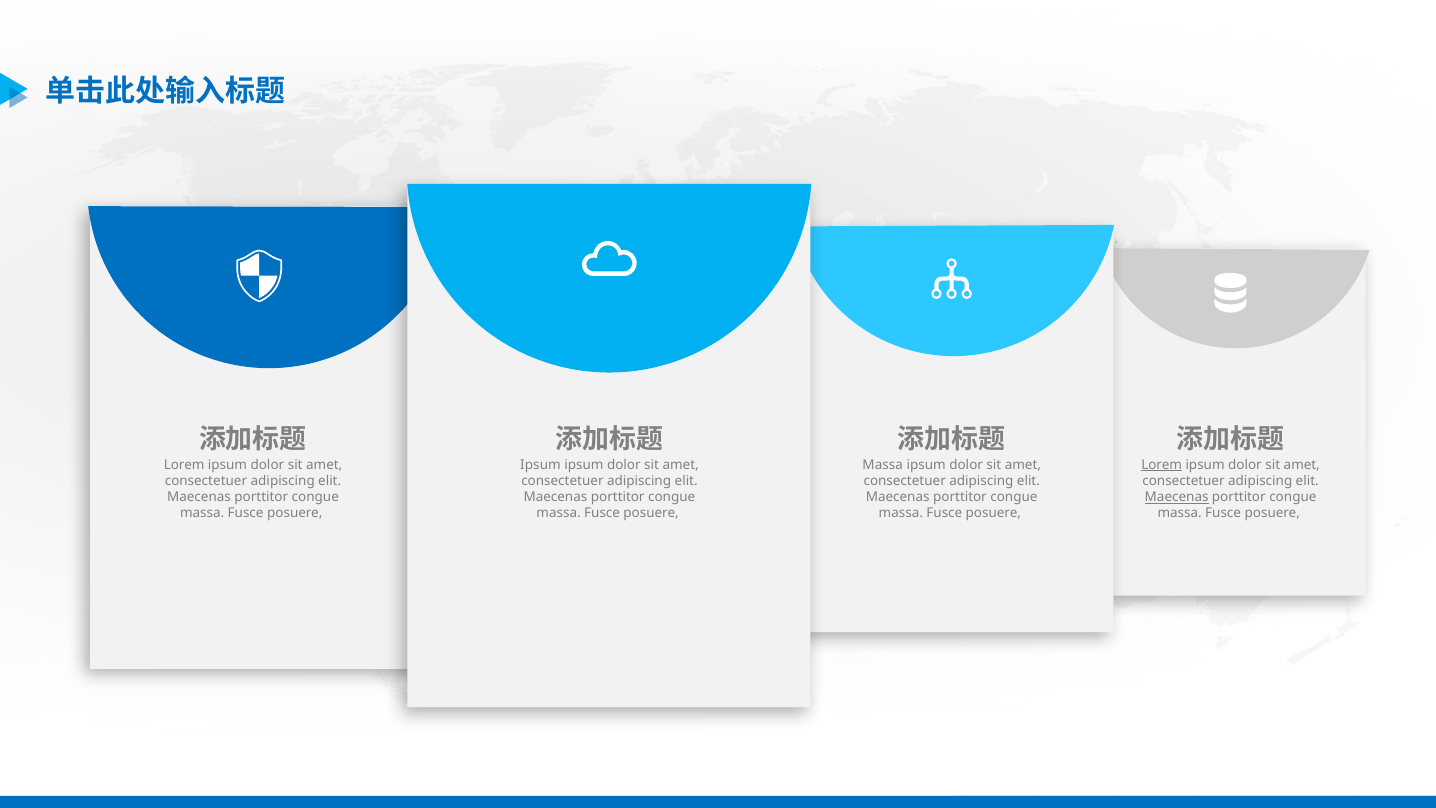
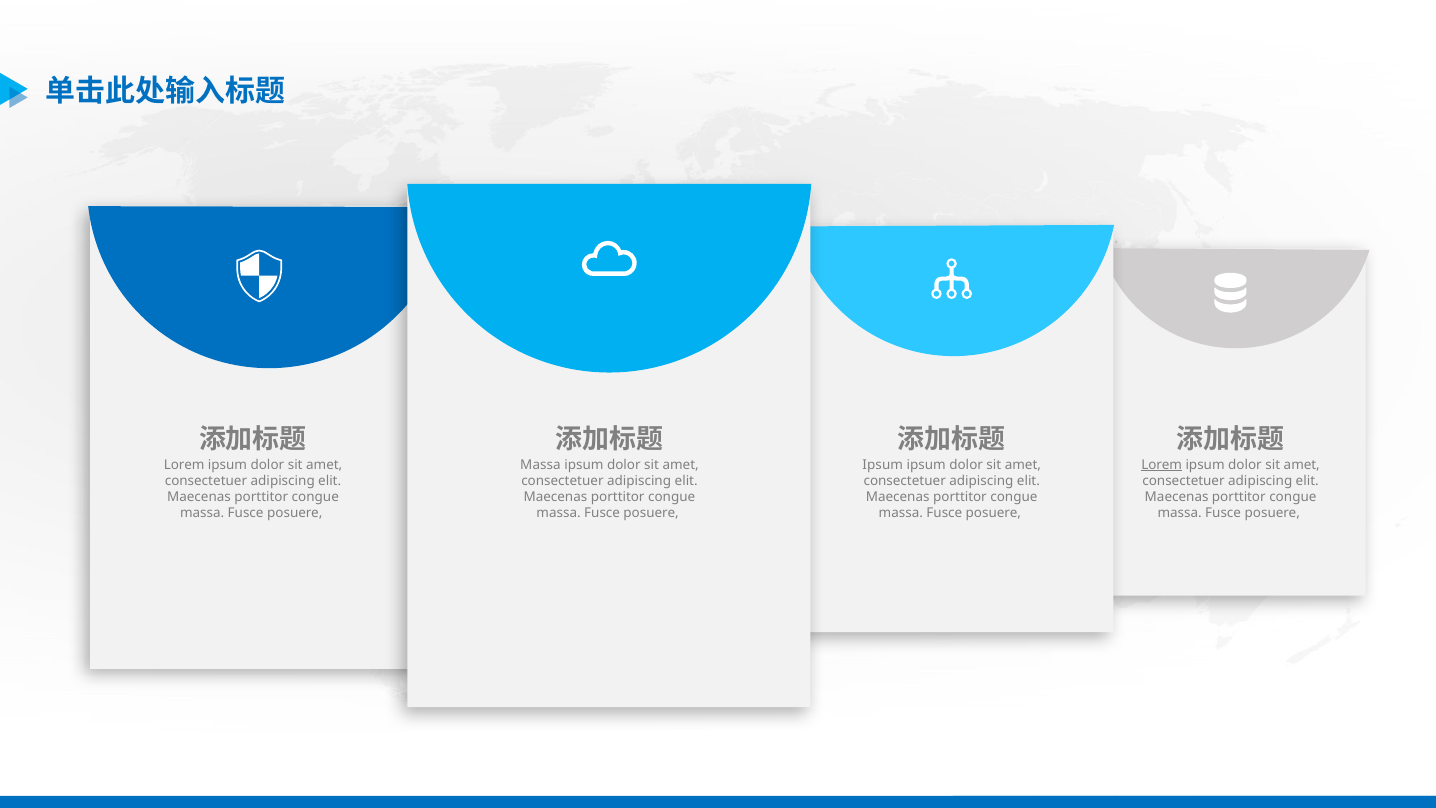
Ipsum: Ipsum -> Massa (541, 465)
Massa: Massa -> Ipsum (883, 465)
Maecenas underline: present -> none (1177, 497)
